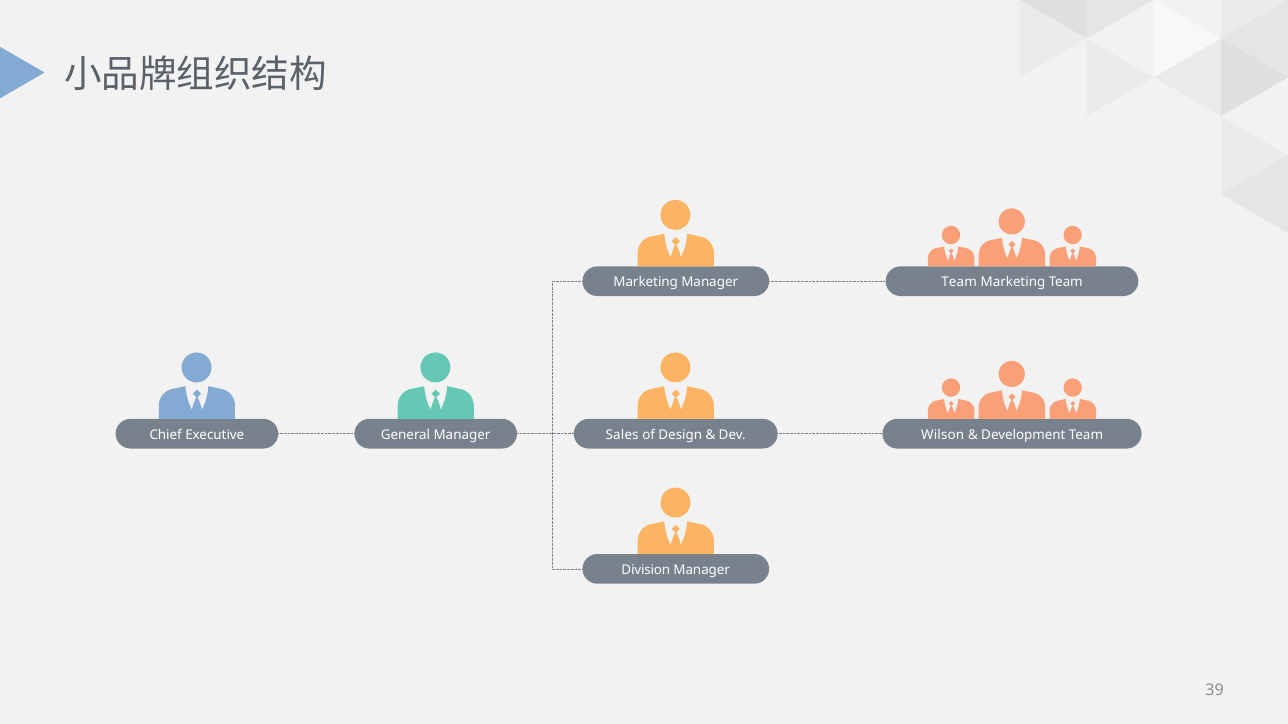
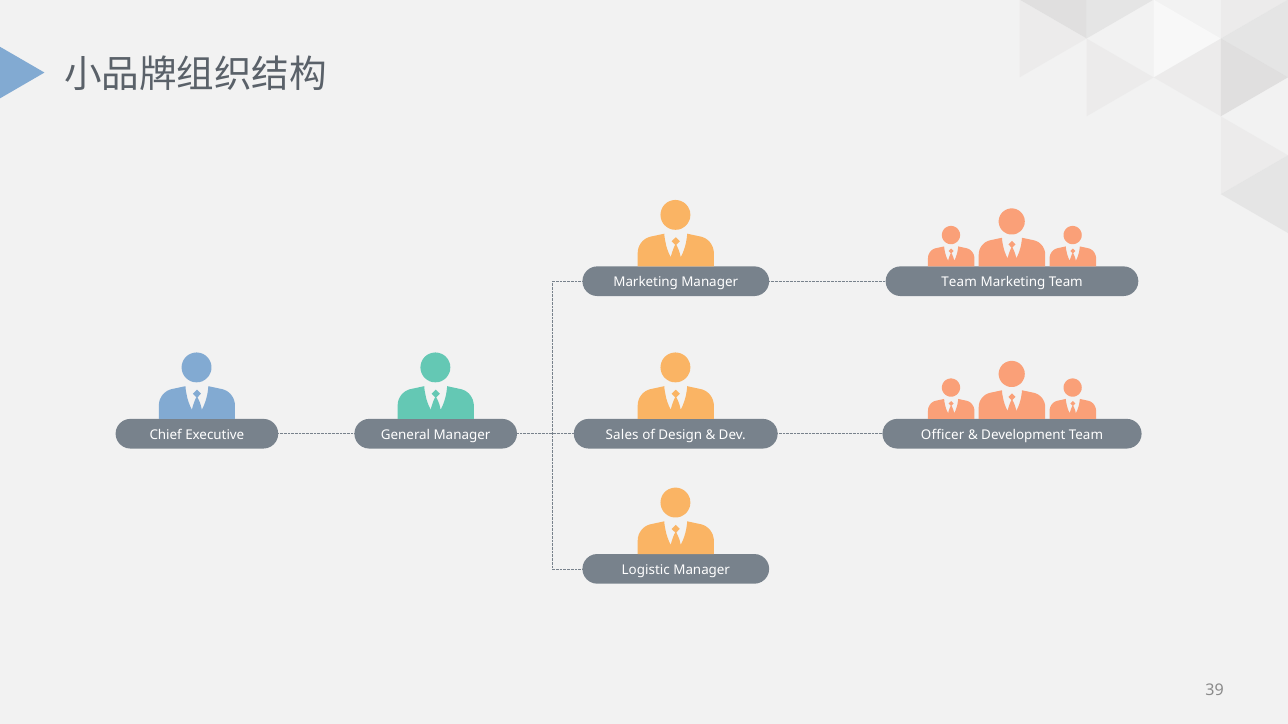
Wilson: Wilson -> Officer (943, 435)
Division: Division -> Logistic (646, 570)
